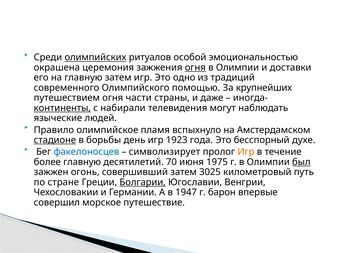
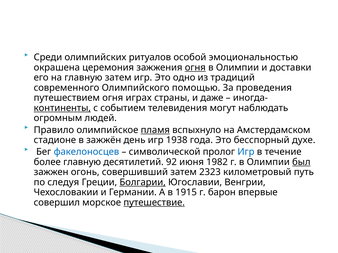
олимпийских underline: present -> none (95, 58)
крупнейших: крупнейших -> проведения (264, 88)
части: части -> играх (139, 98)
набирали: набирали -> событием (123, 108)
языческие: языческие -> огромным (58, 118)
пламя underline: none -> present (155, 130)
стадионе underline: present -> none (55, 140)
борьбы: борьбы -> зажжён (104, 140)
1923: 1923 -> 1938 (177, 140)
символизирует: символизирует -> символической (165, 152)
Игр colour: orange -> blue (246, 152)
70: 70 -> 92 (171, 162)
1975: 1975 -> 1982 (217, 162)
3025: 3025 -> 2323 (210, 172)
стране: стране -> следуя (63, 183)
1947: 1947 -> 1915 (186, 193)
путешествие underline: none -> present (154, 203)
